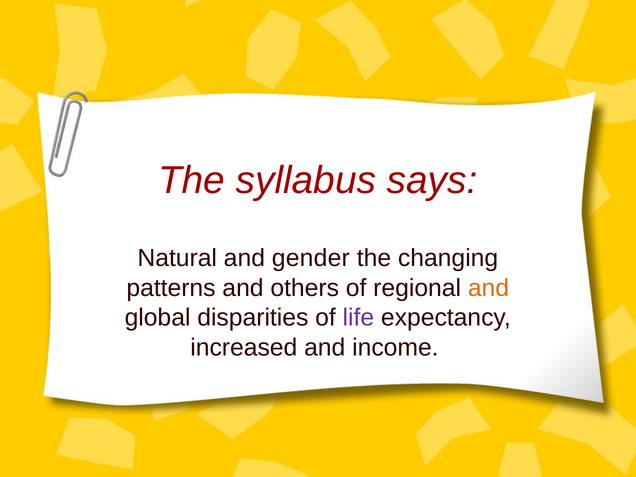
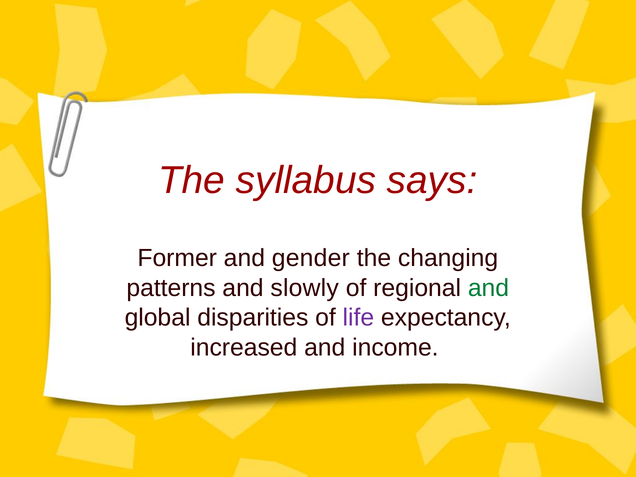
Natural: Natural -> Former (177, 258)
others: others -> slowly (305, 288)
and colour: orange -> green (488, 288)
